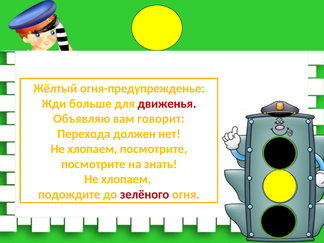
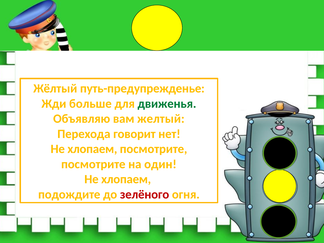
огня-предупрежденье: огня-предупрежденье -> путь-предупрежденье (142, 89)
движенья colour: red -> green (167, 104)
говорит: говорит -> желтый (161, 119)
должен: должен -> говорит (134, 134)
знать: знать -> один (160, 164)
